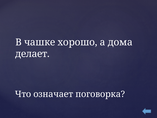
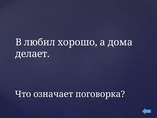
чашке: чашке -> любил (40, 42)
